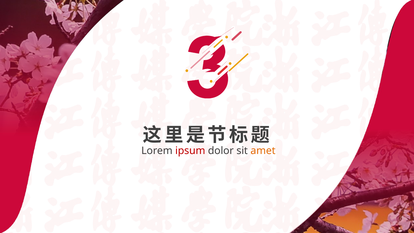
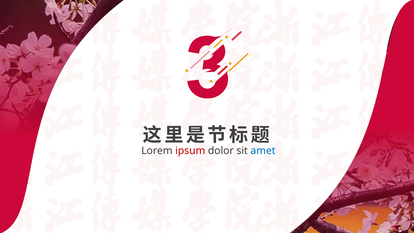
amet colour: orange -> blue (263, 151)
